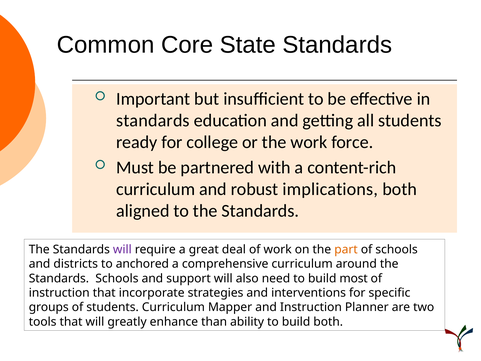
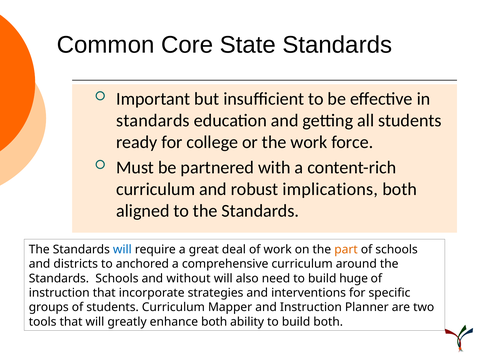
will colour: purple -> blue (122, 249)
support: support -> without (188, 278)
most: most -> huge (354, 278)
enhance than: than -> both (214, 322)
